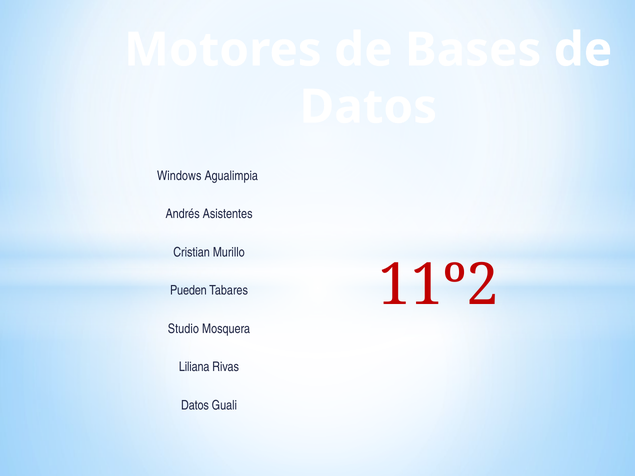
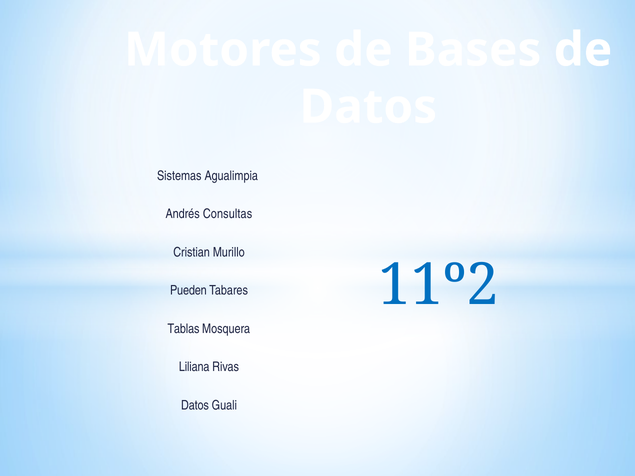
Windows: Windows -> Sistemas (179, 176)
Asistentes: Asistentes -> Consultas (228, 214)
11º2 colour: red -> blue (439, 285)
Studio: Studio -> Tablas (184, 329)
